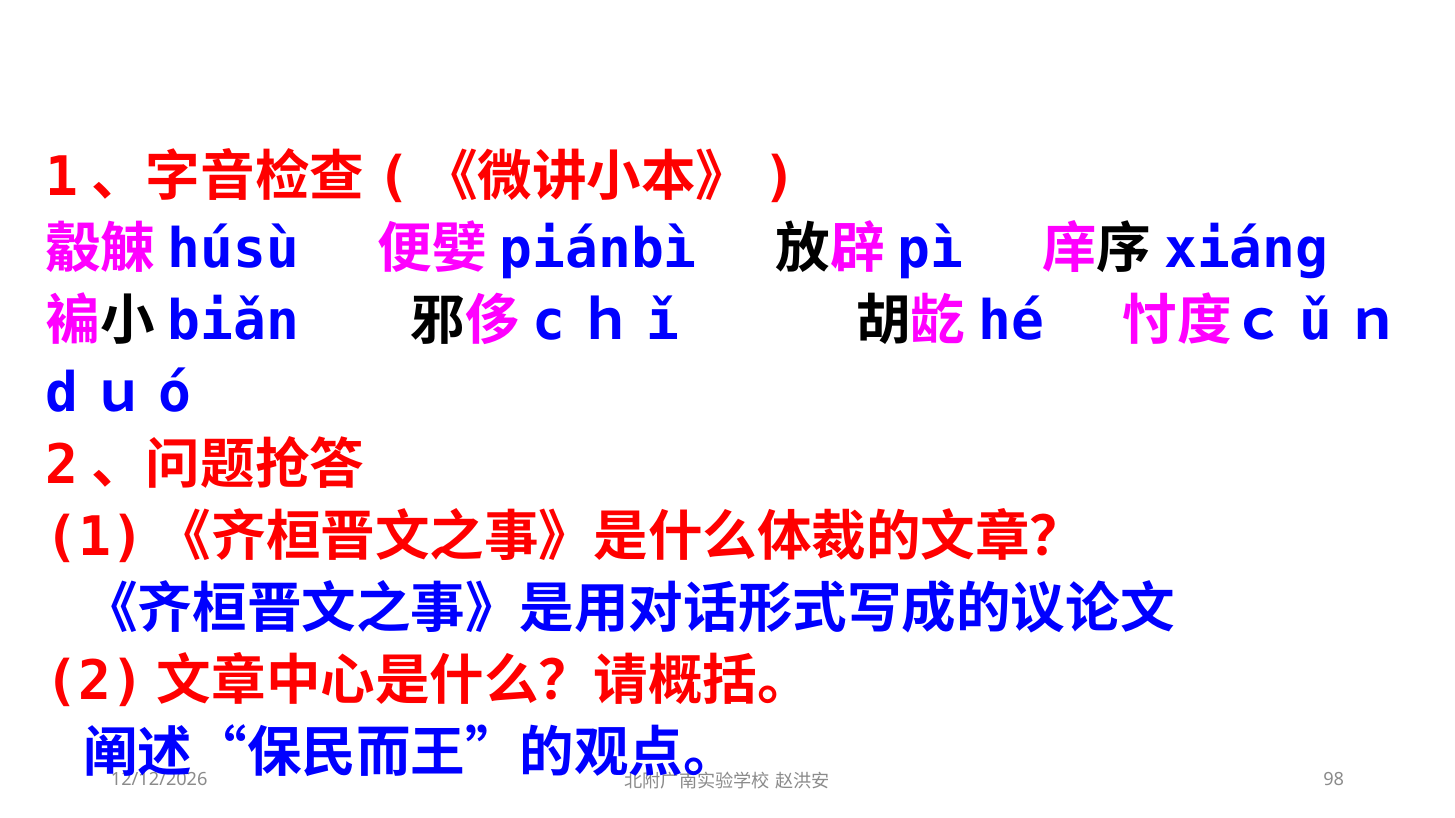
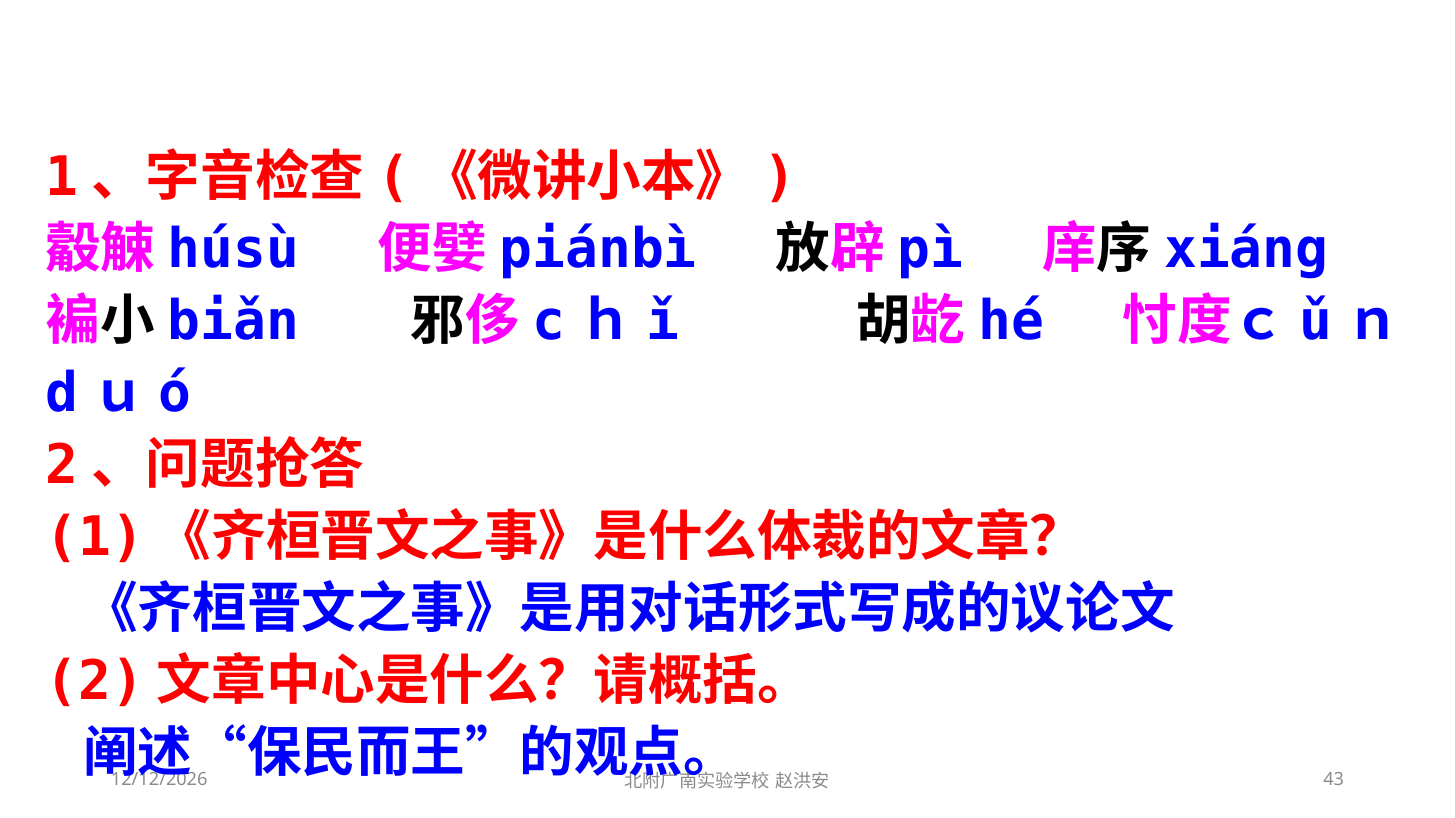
98: 98 -> 43 (1334, 780)
